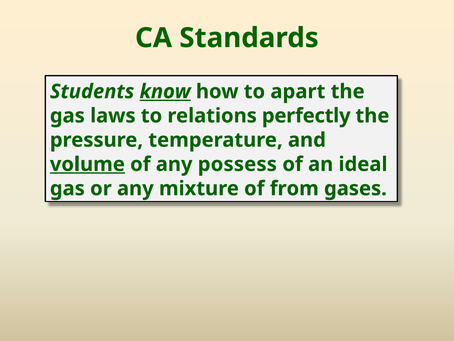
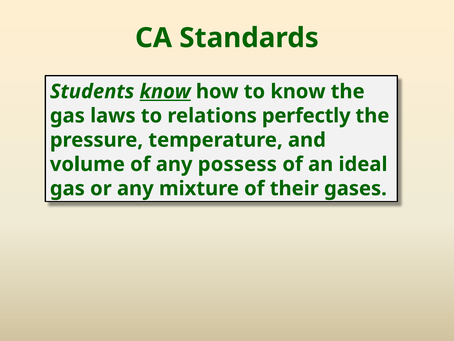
to apart: apart -> know (298, 91)
volume underline: present -> none (87, 164)
from: from -> their (294, 188)
